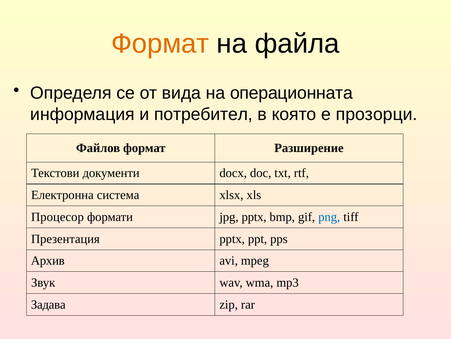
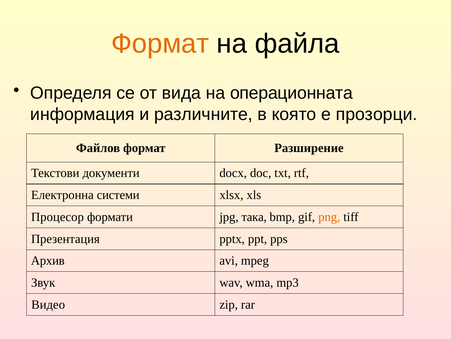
потребител: потребител -> различните (203, 114)
система: система -> системи (118, 195)
jpg pptx: pptx -> така (254, 216)
png colour: blue -> orange (329, 216)
Задава: Задава -> Видео (48, 304)
